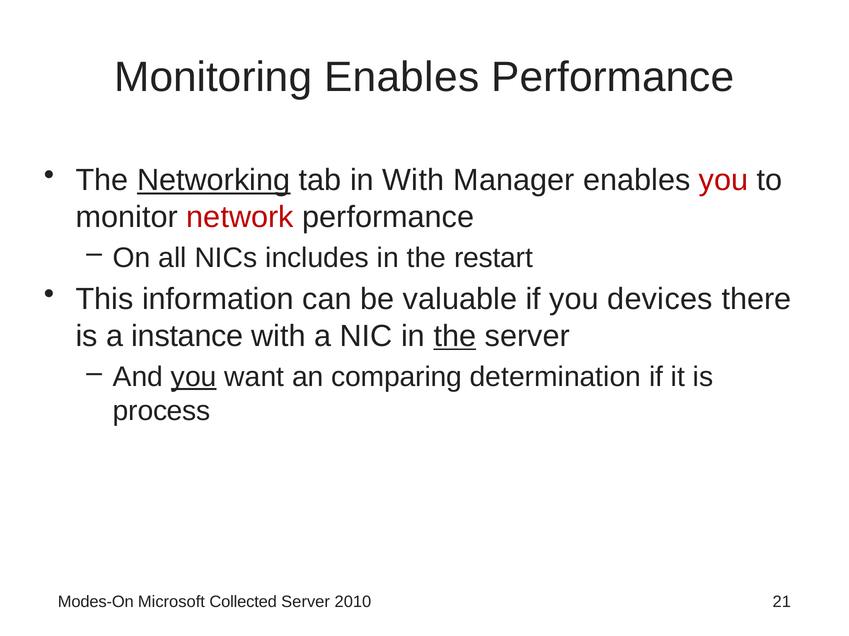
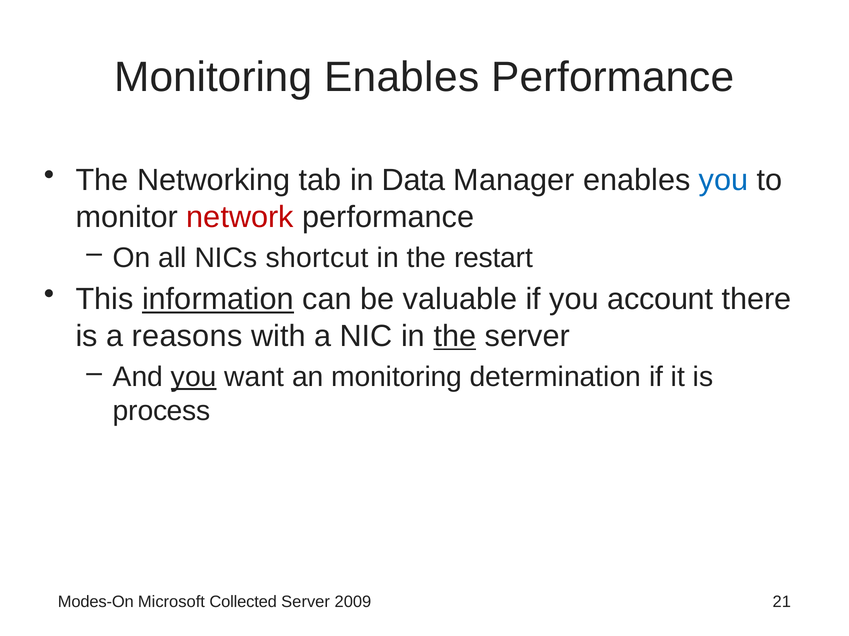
Networking underline: present -> none (214, 180)
in With: With -> Data (414, 180)
you colour: red -> blue (724, 180)
includes: includes -> shortcut (317, 258)
information underline: none -> present (218, 300)
devices: devices -> account (660, 300)
instance: instance -> reasons (187, 336)
an comparing: comparing -> monitoring (397, 377)
2010: 2010 -> 2009 (353, 603)
